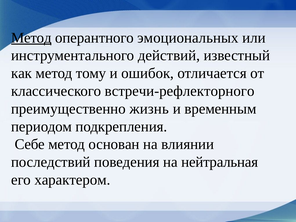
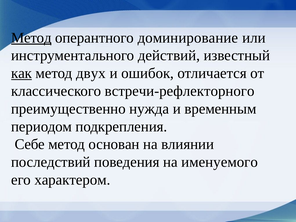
эмоциональных: эмоциональных -> доминирование (188, 38)
как underline: none -> present (21, 73)
тому: тому -> двух (91, 73)
жизнь: жизнь -> нужда (149, 109)
нейтральная: нейтральная -> именуемого (220, 162)
